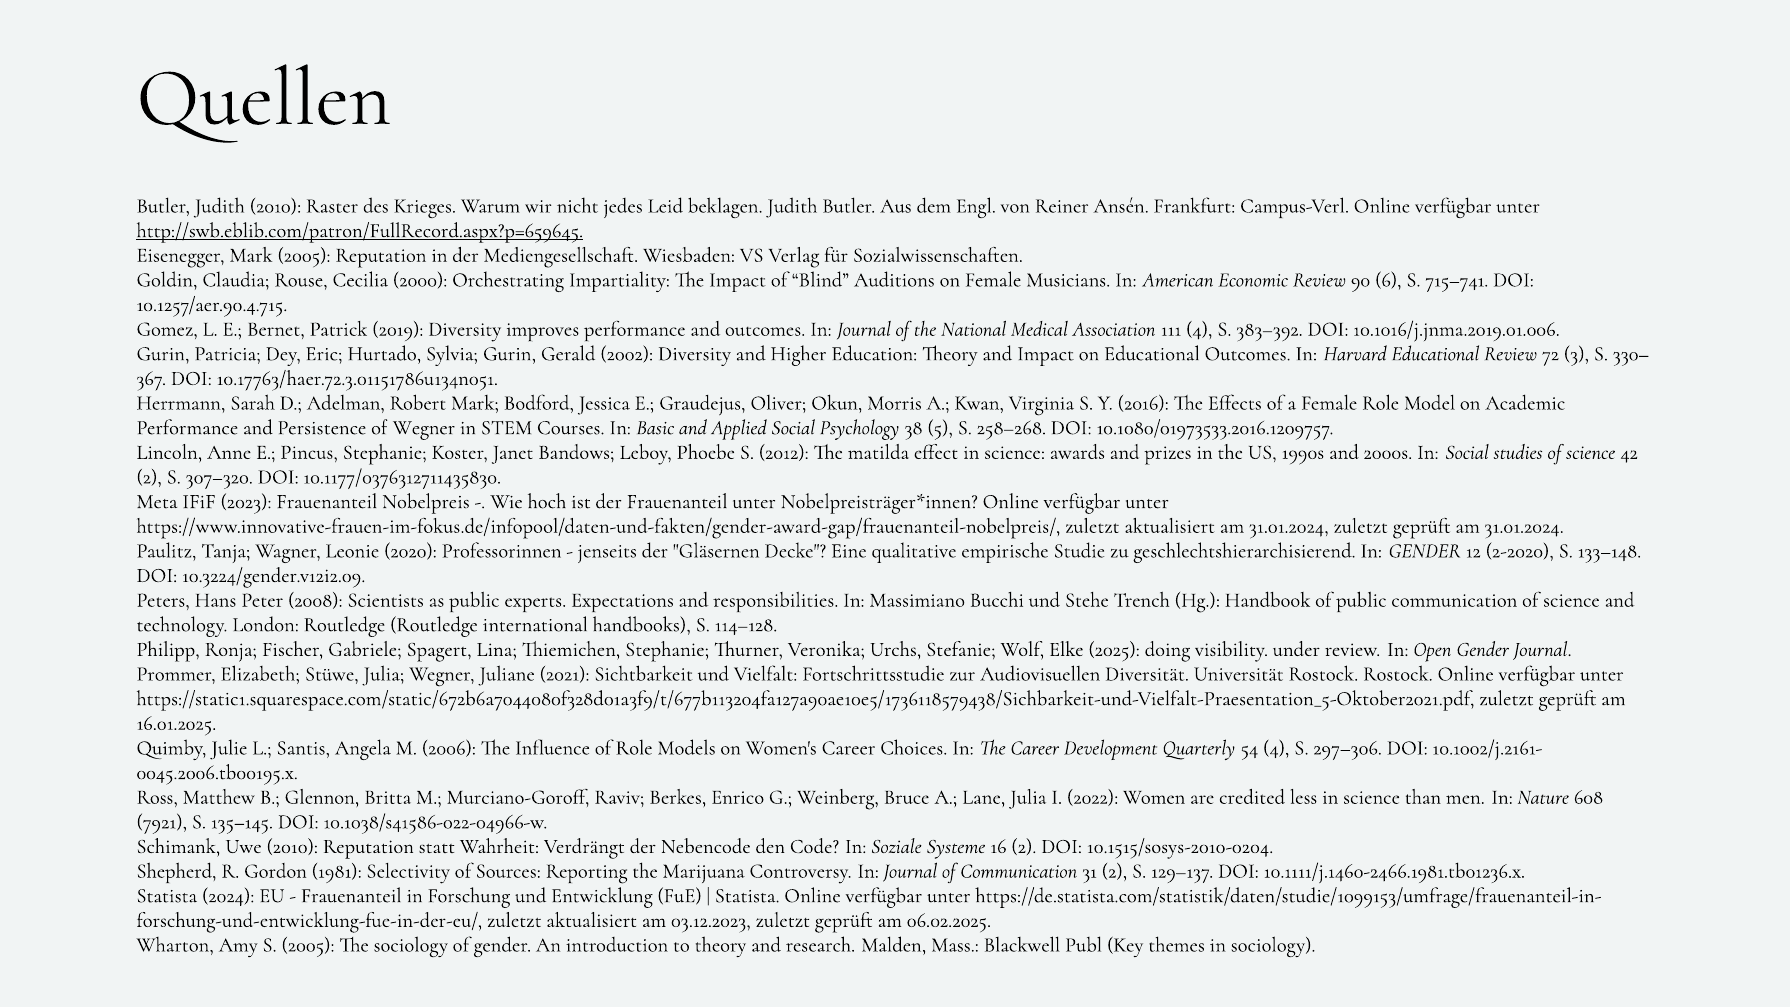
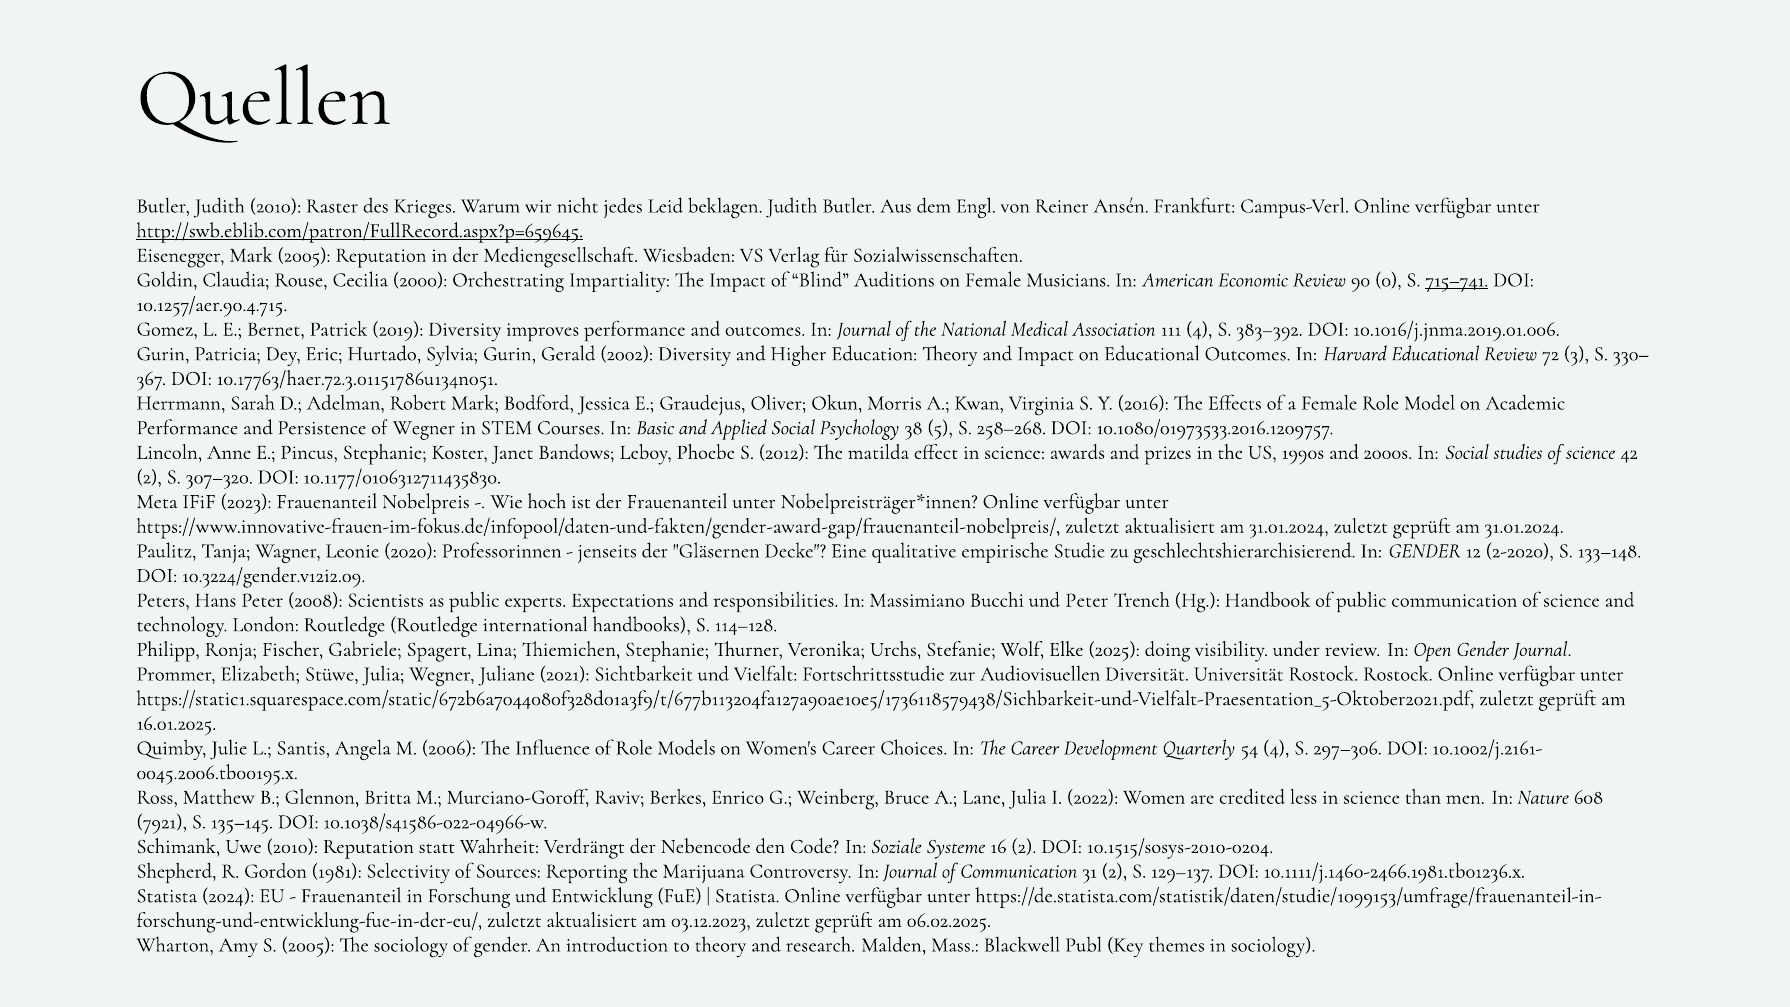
6: 6 -> 0 (1388, 280)
715–741 underline: none -> present (1457, 280)
10.1177/0376312711435830: 10.1177/0376312711435830 -> 10.1177/0106312711435830 (402, 477)
und Stehe: Stehe -> Peter (1087, 600)
